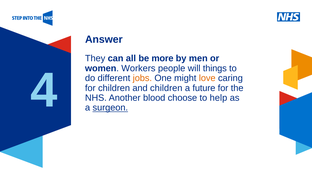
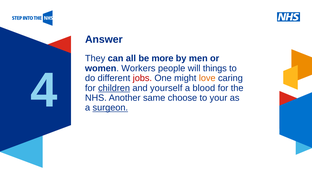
jobs colour: orange -> red (142, 78)
children underline: none -> present (114, 88)
and children: children -> yourself (166, 88)
future: future -> blood (204, 88)
blood: blood -> same (154, 98)
help: help -> your (219, 98)
